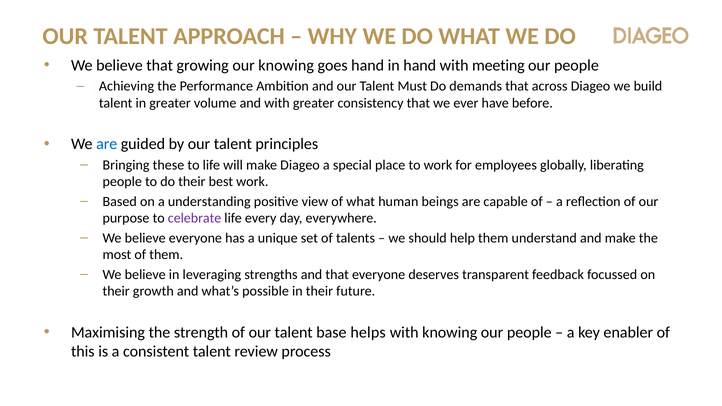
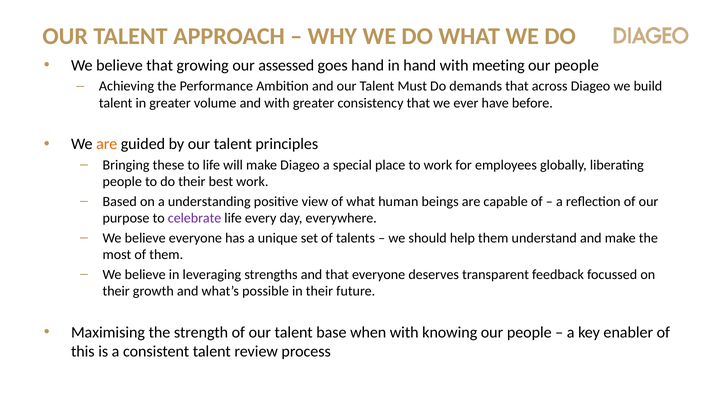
our knowing: knowing -> assessed (286, 66)
are colour: blue -> orange (107, 144)
helps: helps -> when (368, 332)
